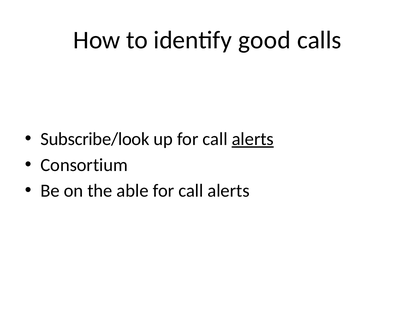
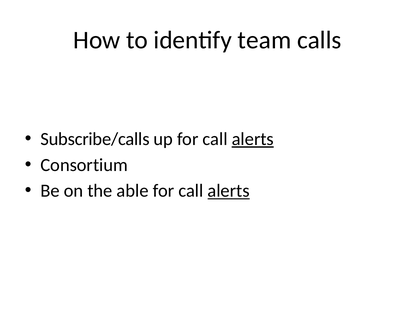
good: good -> team (264, 40)
Subscribe/look: Subscribe/look -> Subscribe/calls (95, 139)
alerts underline: none -> present (229, 190)
